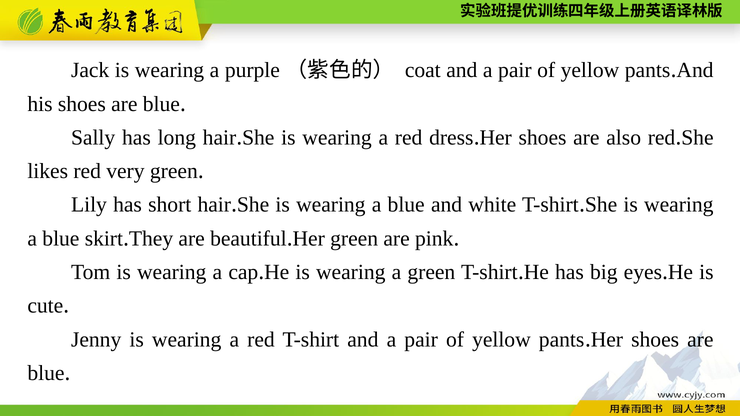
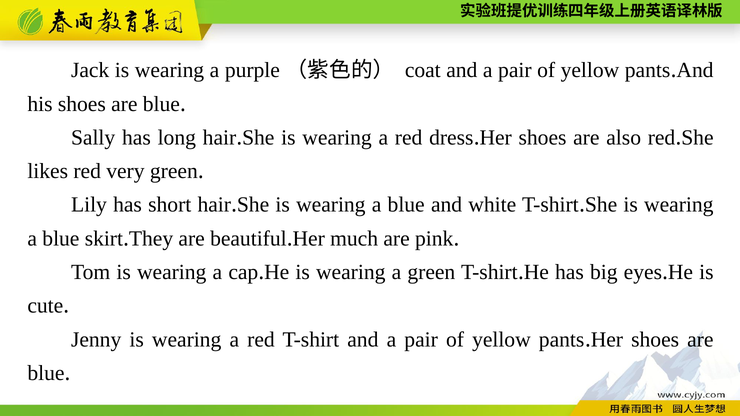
green: green -> much (354, 239)
